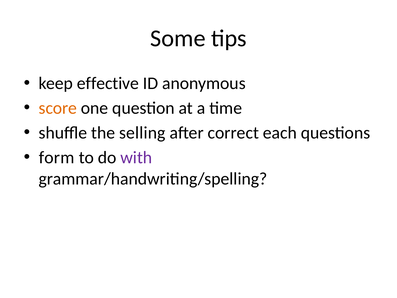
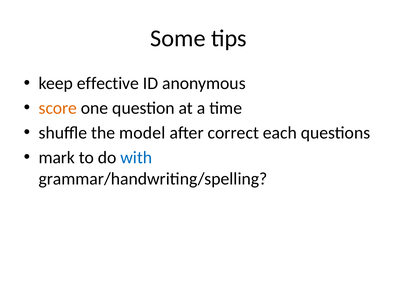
selling: selling -> model (142, 133)
form: form -> mark (57, 157)
with colour: purple -> blue (136, 157)
